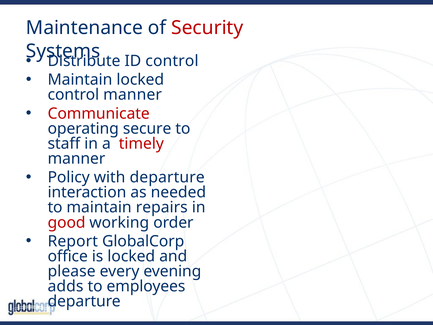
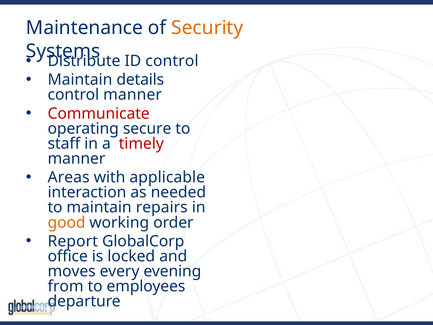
Security colour: red -> orange (207, 28)
Maintain locked: locked -> details (140, 80)
Policy: Policy -> Areas (69, 177)
with departure: departure -> applicable (167, 177)
good colour: red -> orange (67, 222)
please: please -> moves (72, 271)
adds: adds -> from (66, 286)
